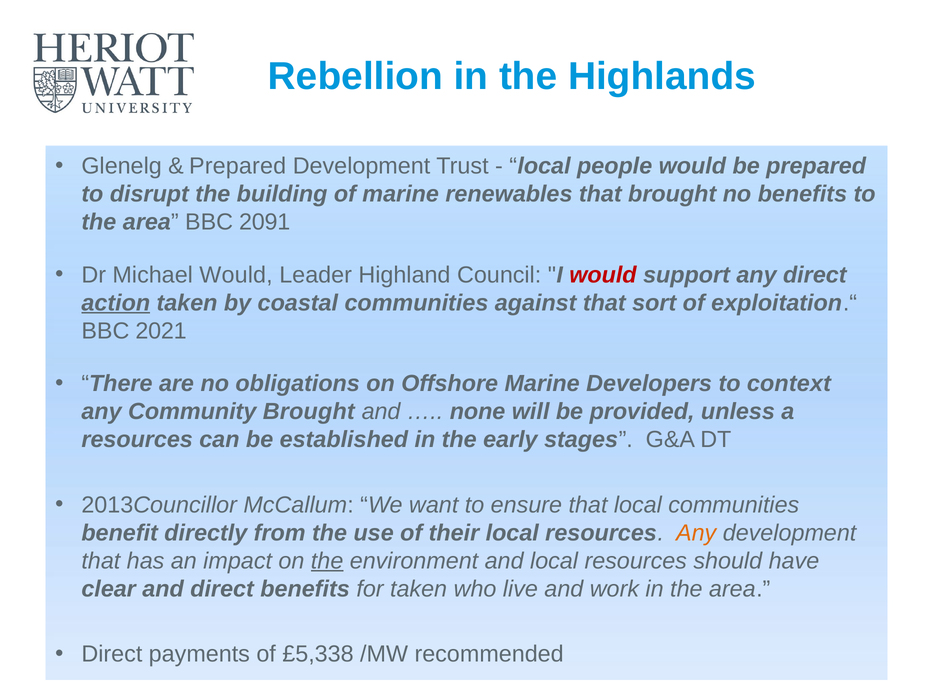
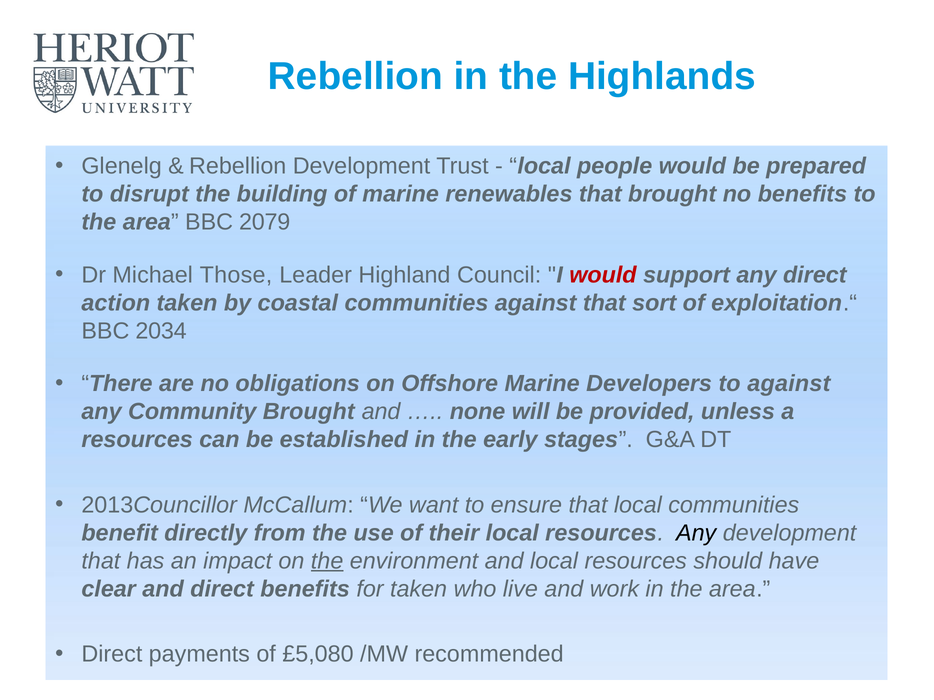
Prepared: Prepared -> Rebellion (238, 166)
2091: 2091 -> 2079 (265, 222)
Michael Would: Would -> Those (236, 275)
action underline: present -> none (116, 303)
2021: 2021 -> 2034 (161, 331)
to context: context -> against (789, 384)
Any colour: orange -> black (696, 533)
£5,338: £5,338 -> £5,080 (318, 655)
